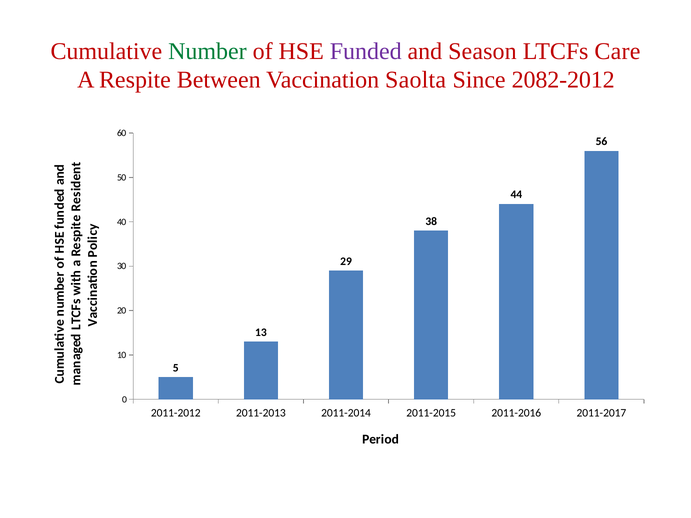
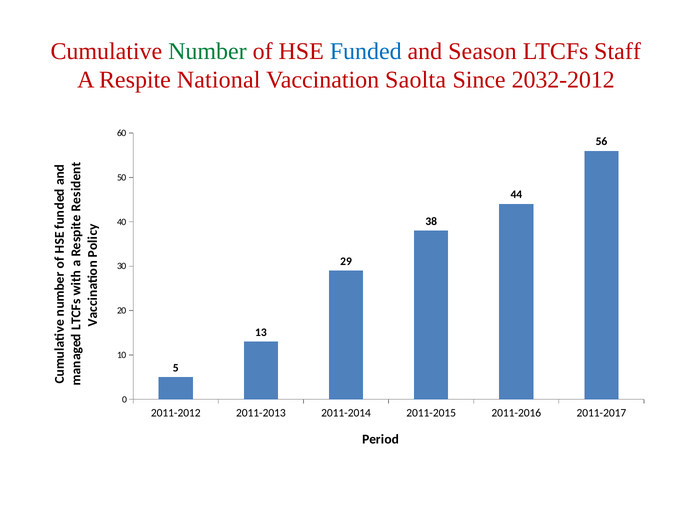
Funded colour: purple -> blue (366, 51)
Care: Care -> Staff (618, 51)
Between: Between -> National (219, 80)
2082-2012: 2082-2012 -> 2032-2012 (563, 80)
